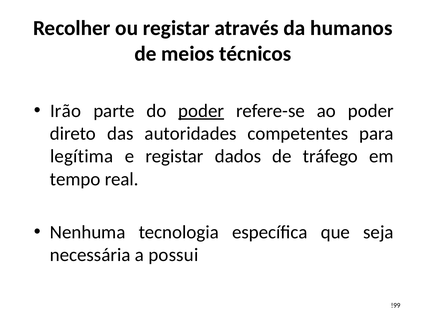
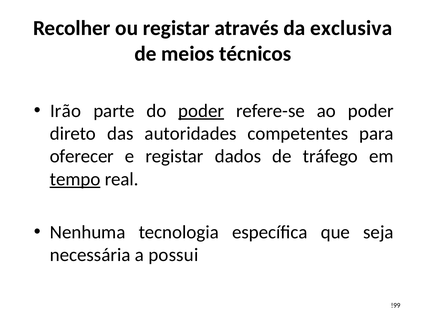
humanos: humanos -> exclusiva (351, 28)
legítima: legítima -> oferecer (82, 156)
tempo underline: none -> present (75, 179)
